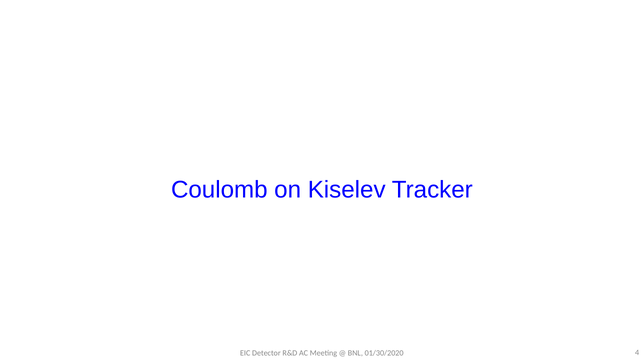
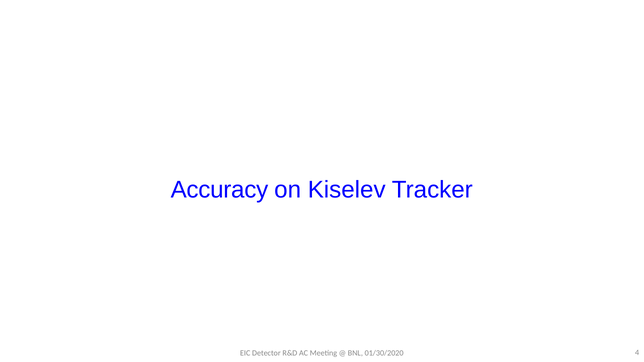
Coulomb: Coulomb -> Accuracy (219, 190)
